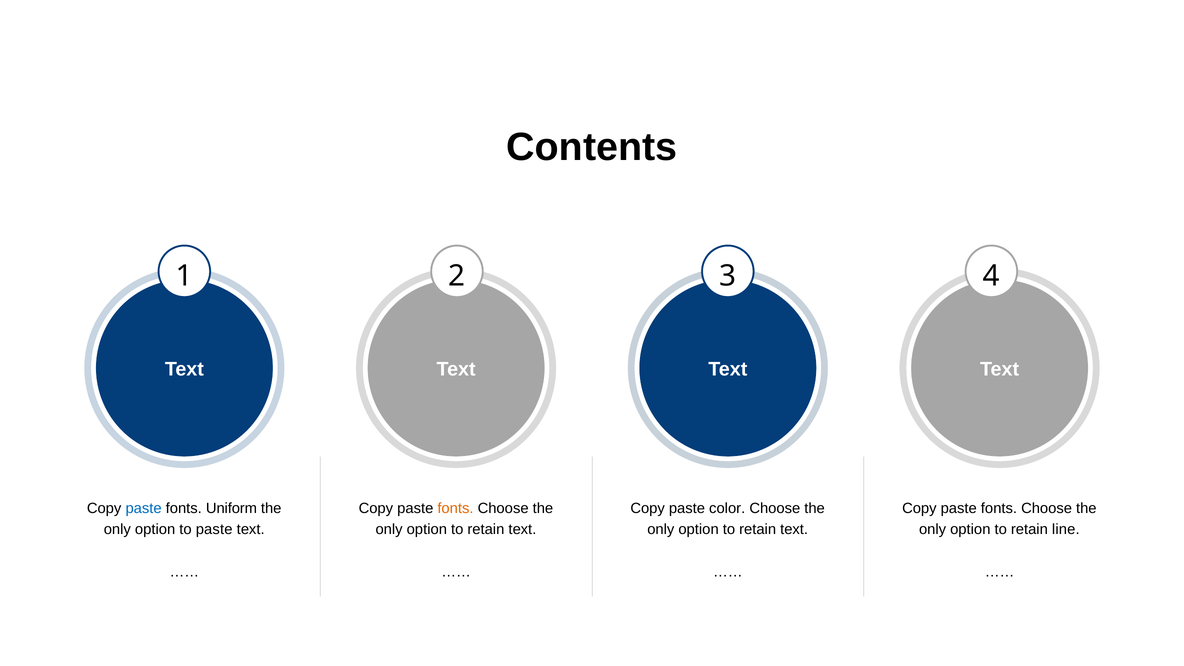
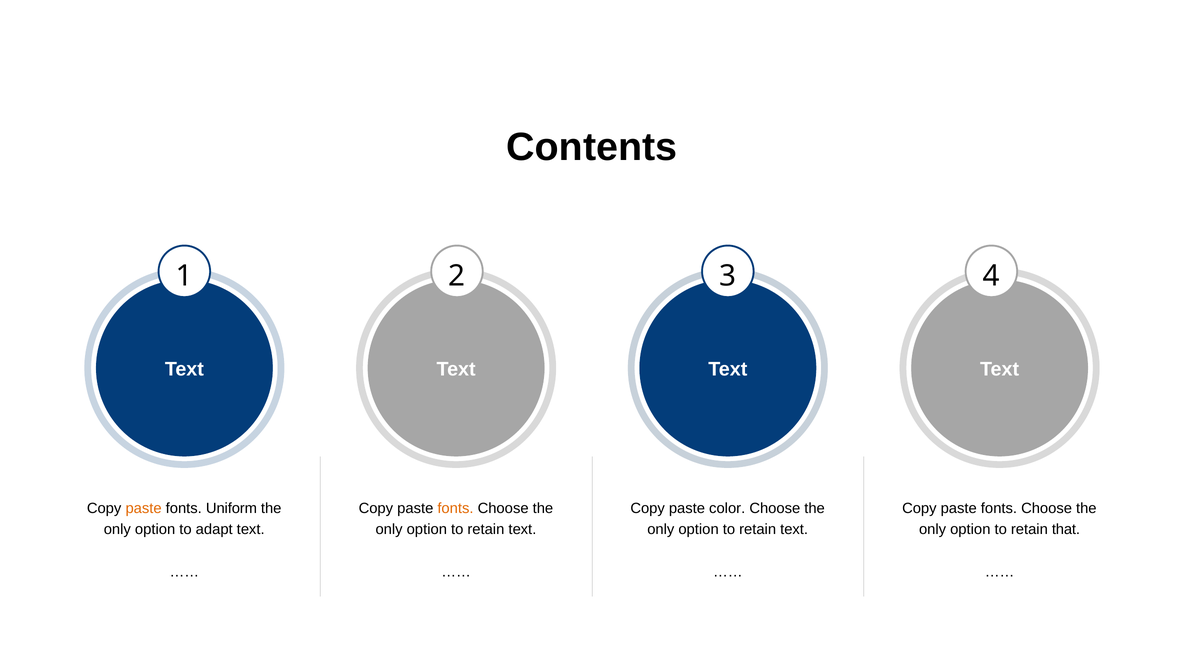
paste colour: blue -> orange (144, 508)
to paste: paste -> adapt (214, 529)
line: line -> that (1066, 529)
